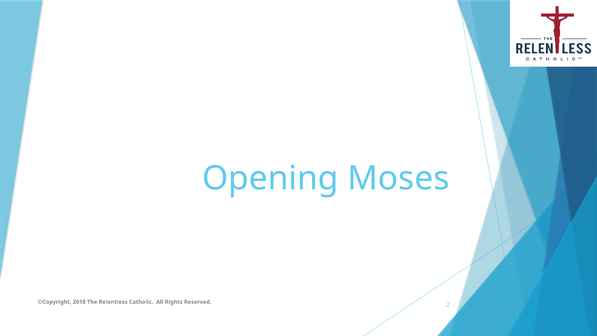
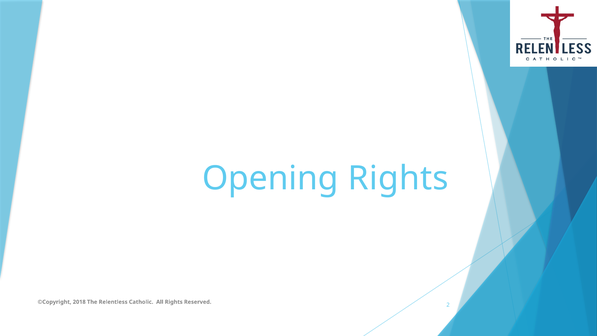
Opening Moses: Moses -> Rights (398, 178)
